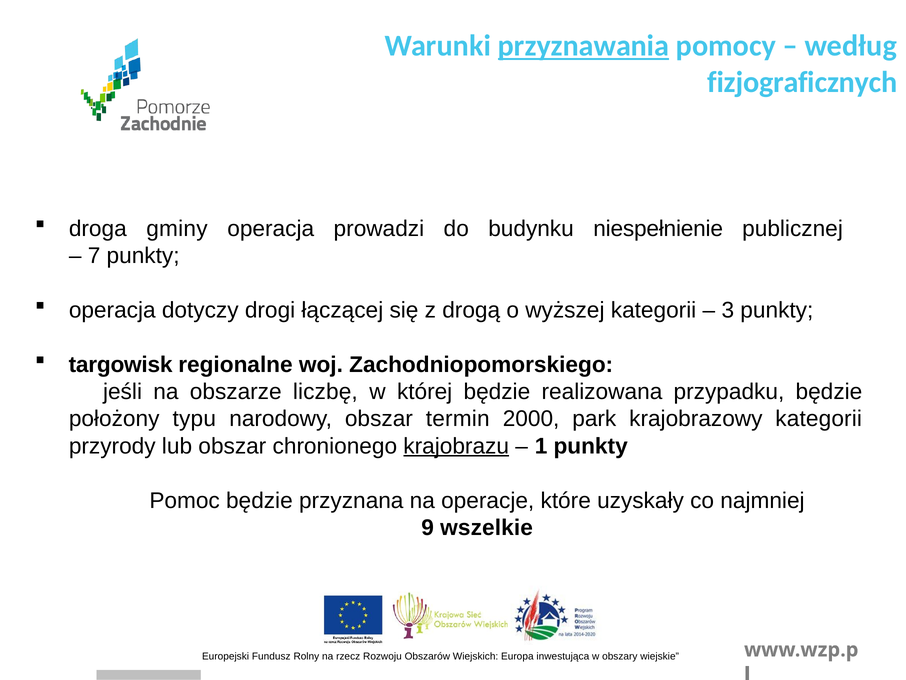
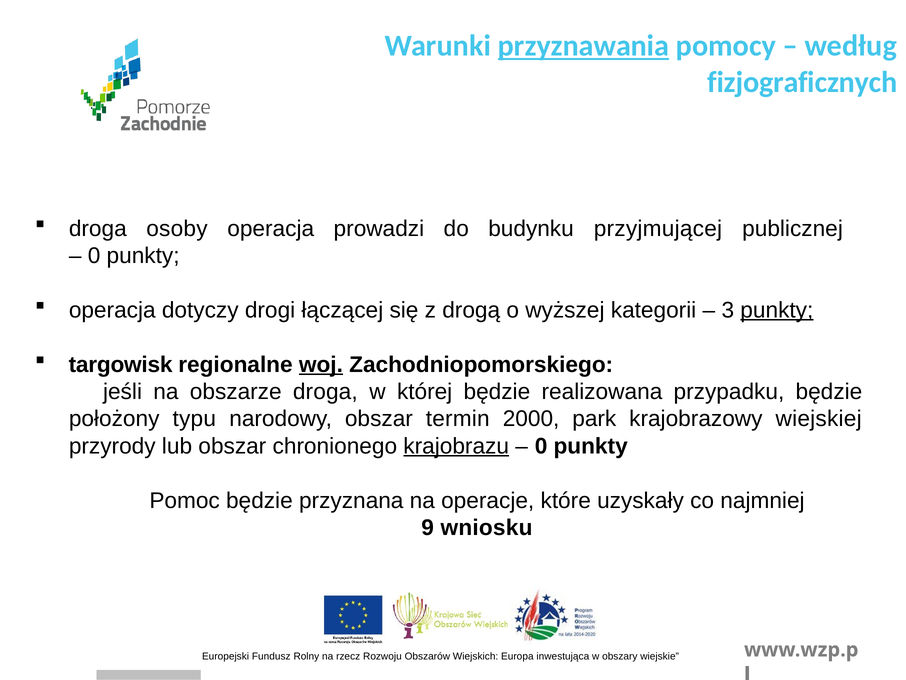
gminy: gminy -> osoby (177, 228)
niespełnienie: niespełnienie -> przyjmującej (658, 228)
7: 7 -> 0 (94, 256)
punkty underline: none -> present (777, 310)
woj underline: none -> present (321, 364)
obszarze liczbę: liczbę -> droga (325, 391)
krajobrazowy kategorii: kategorii -> wiejskiej (819, 419)
1: 1 -> 0 (541, 446)
wszelkie: wszelkie -> wniosku (487, 527)
